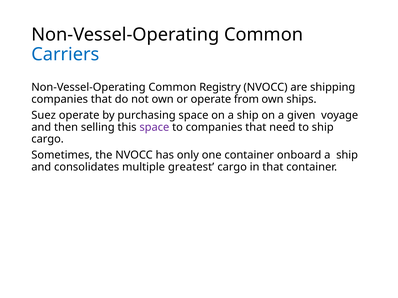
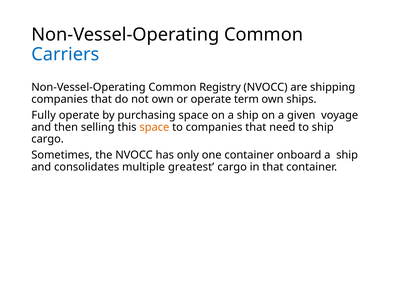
from: from -> term (246, 99)
Suez: Suez -> Fully (44, 115)
space colour: purple -> orange (154, 127)
